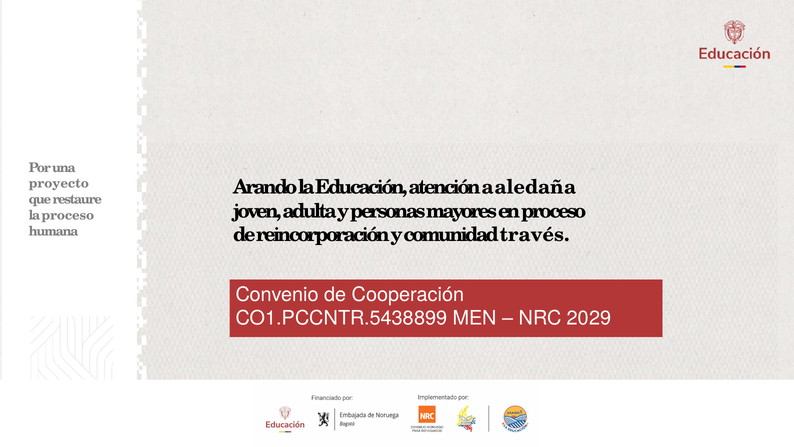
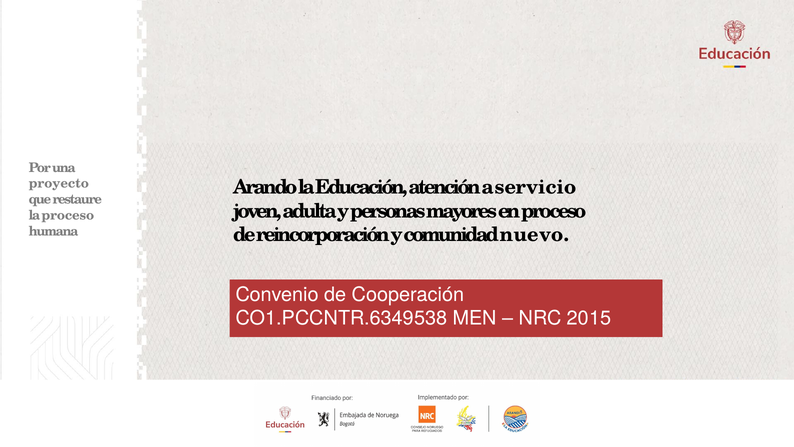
aledaña: aledaña -> servicio (535, 187)
través: través -> nuevo (535, 235)
CO1.PCCNTR.5438899: CO1.PCCNTR.5438899 -> CO1.PCCNTR.6349538 (341, 318)
2029: 2029 -> 2015 (589, 318)
